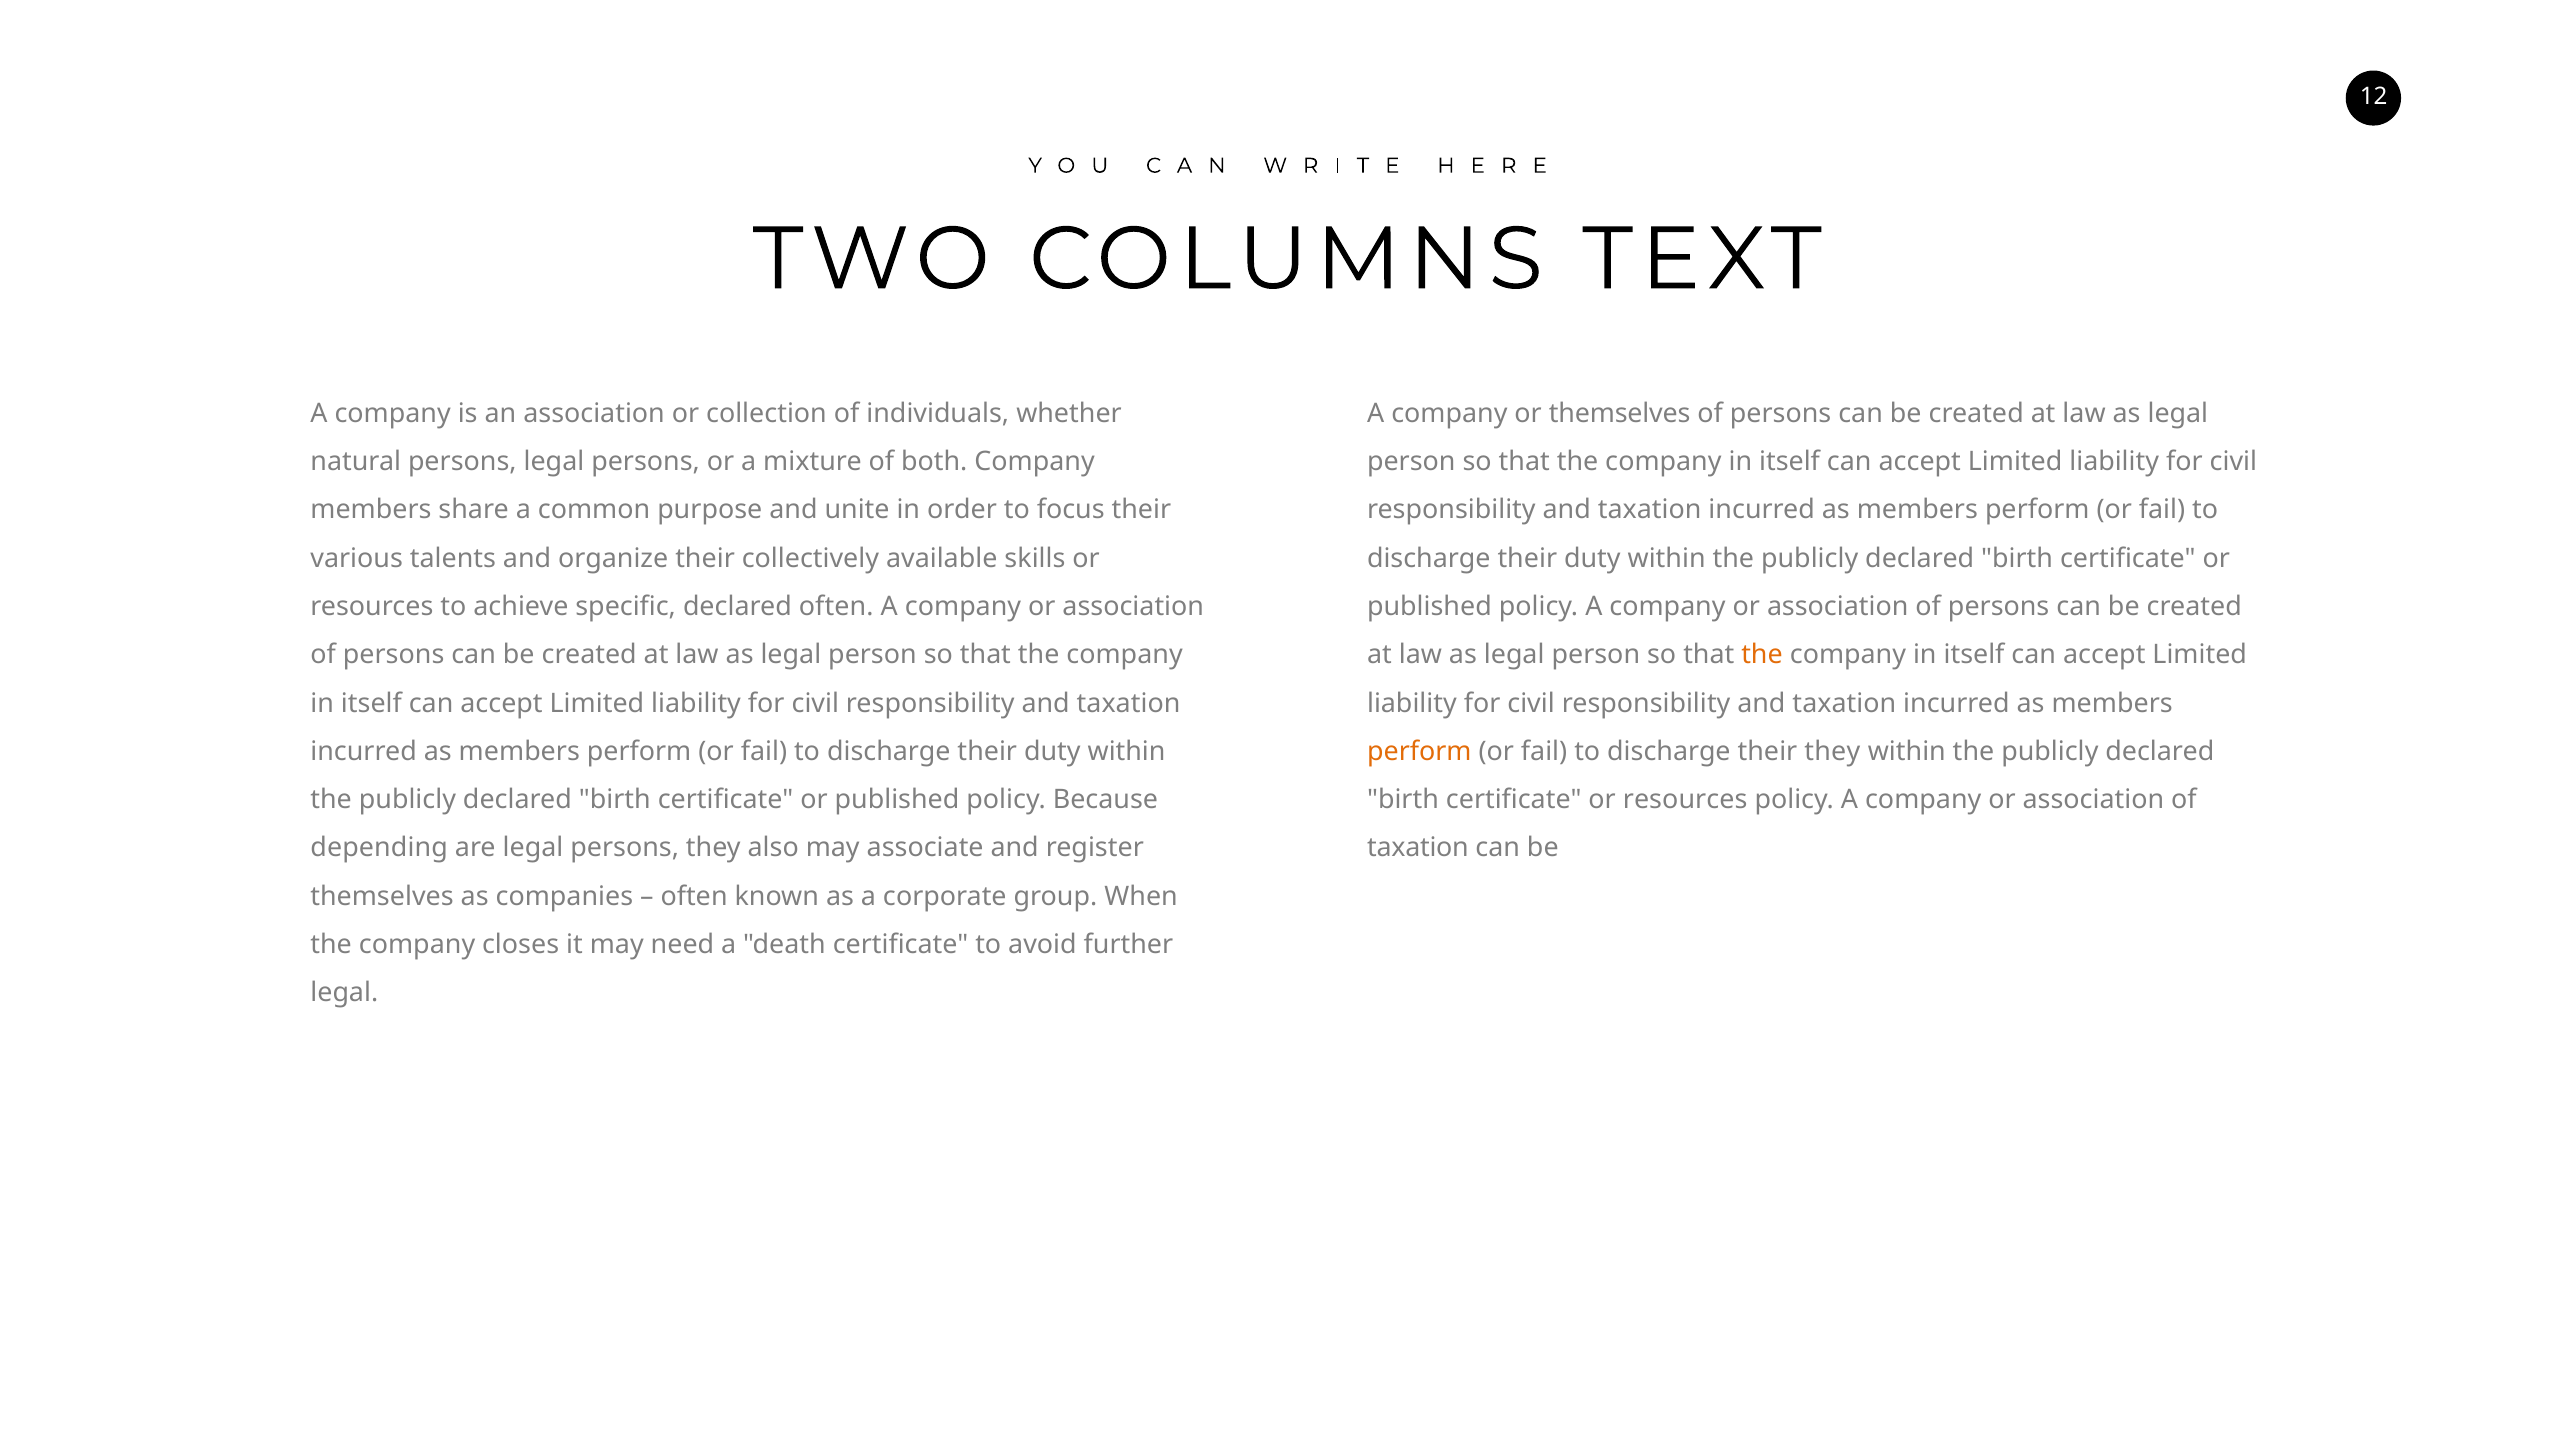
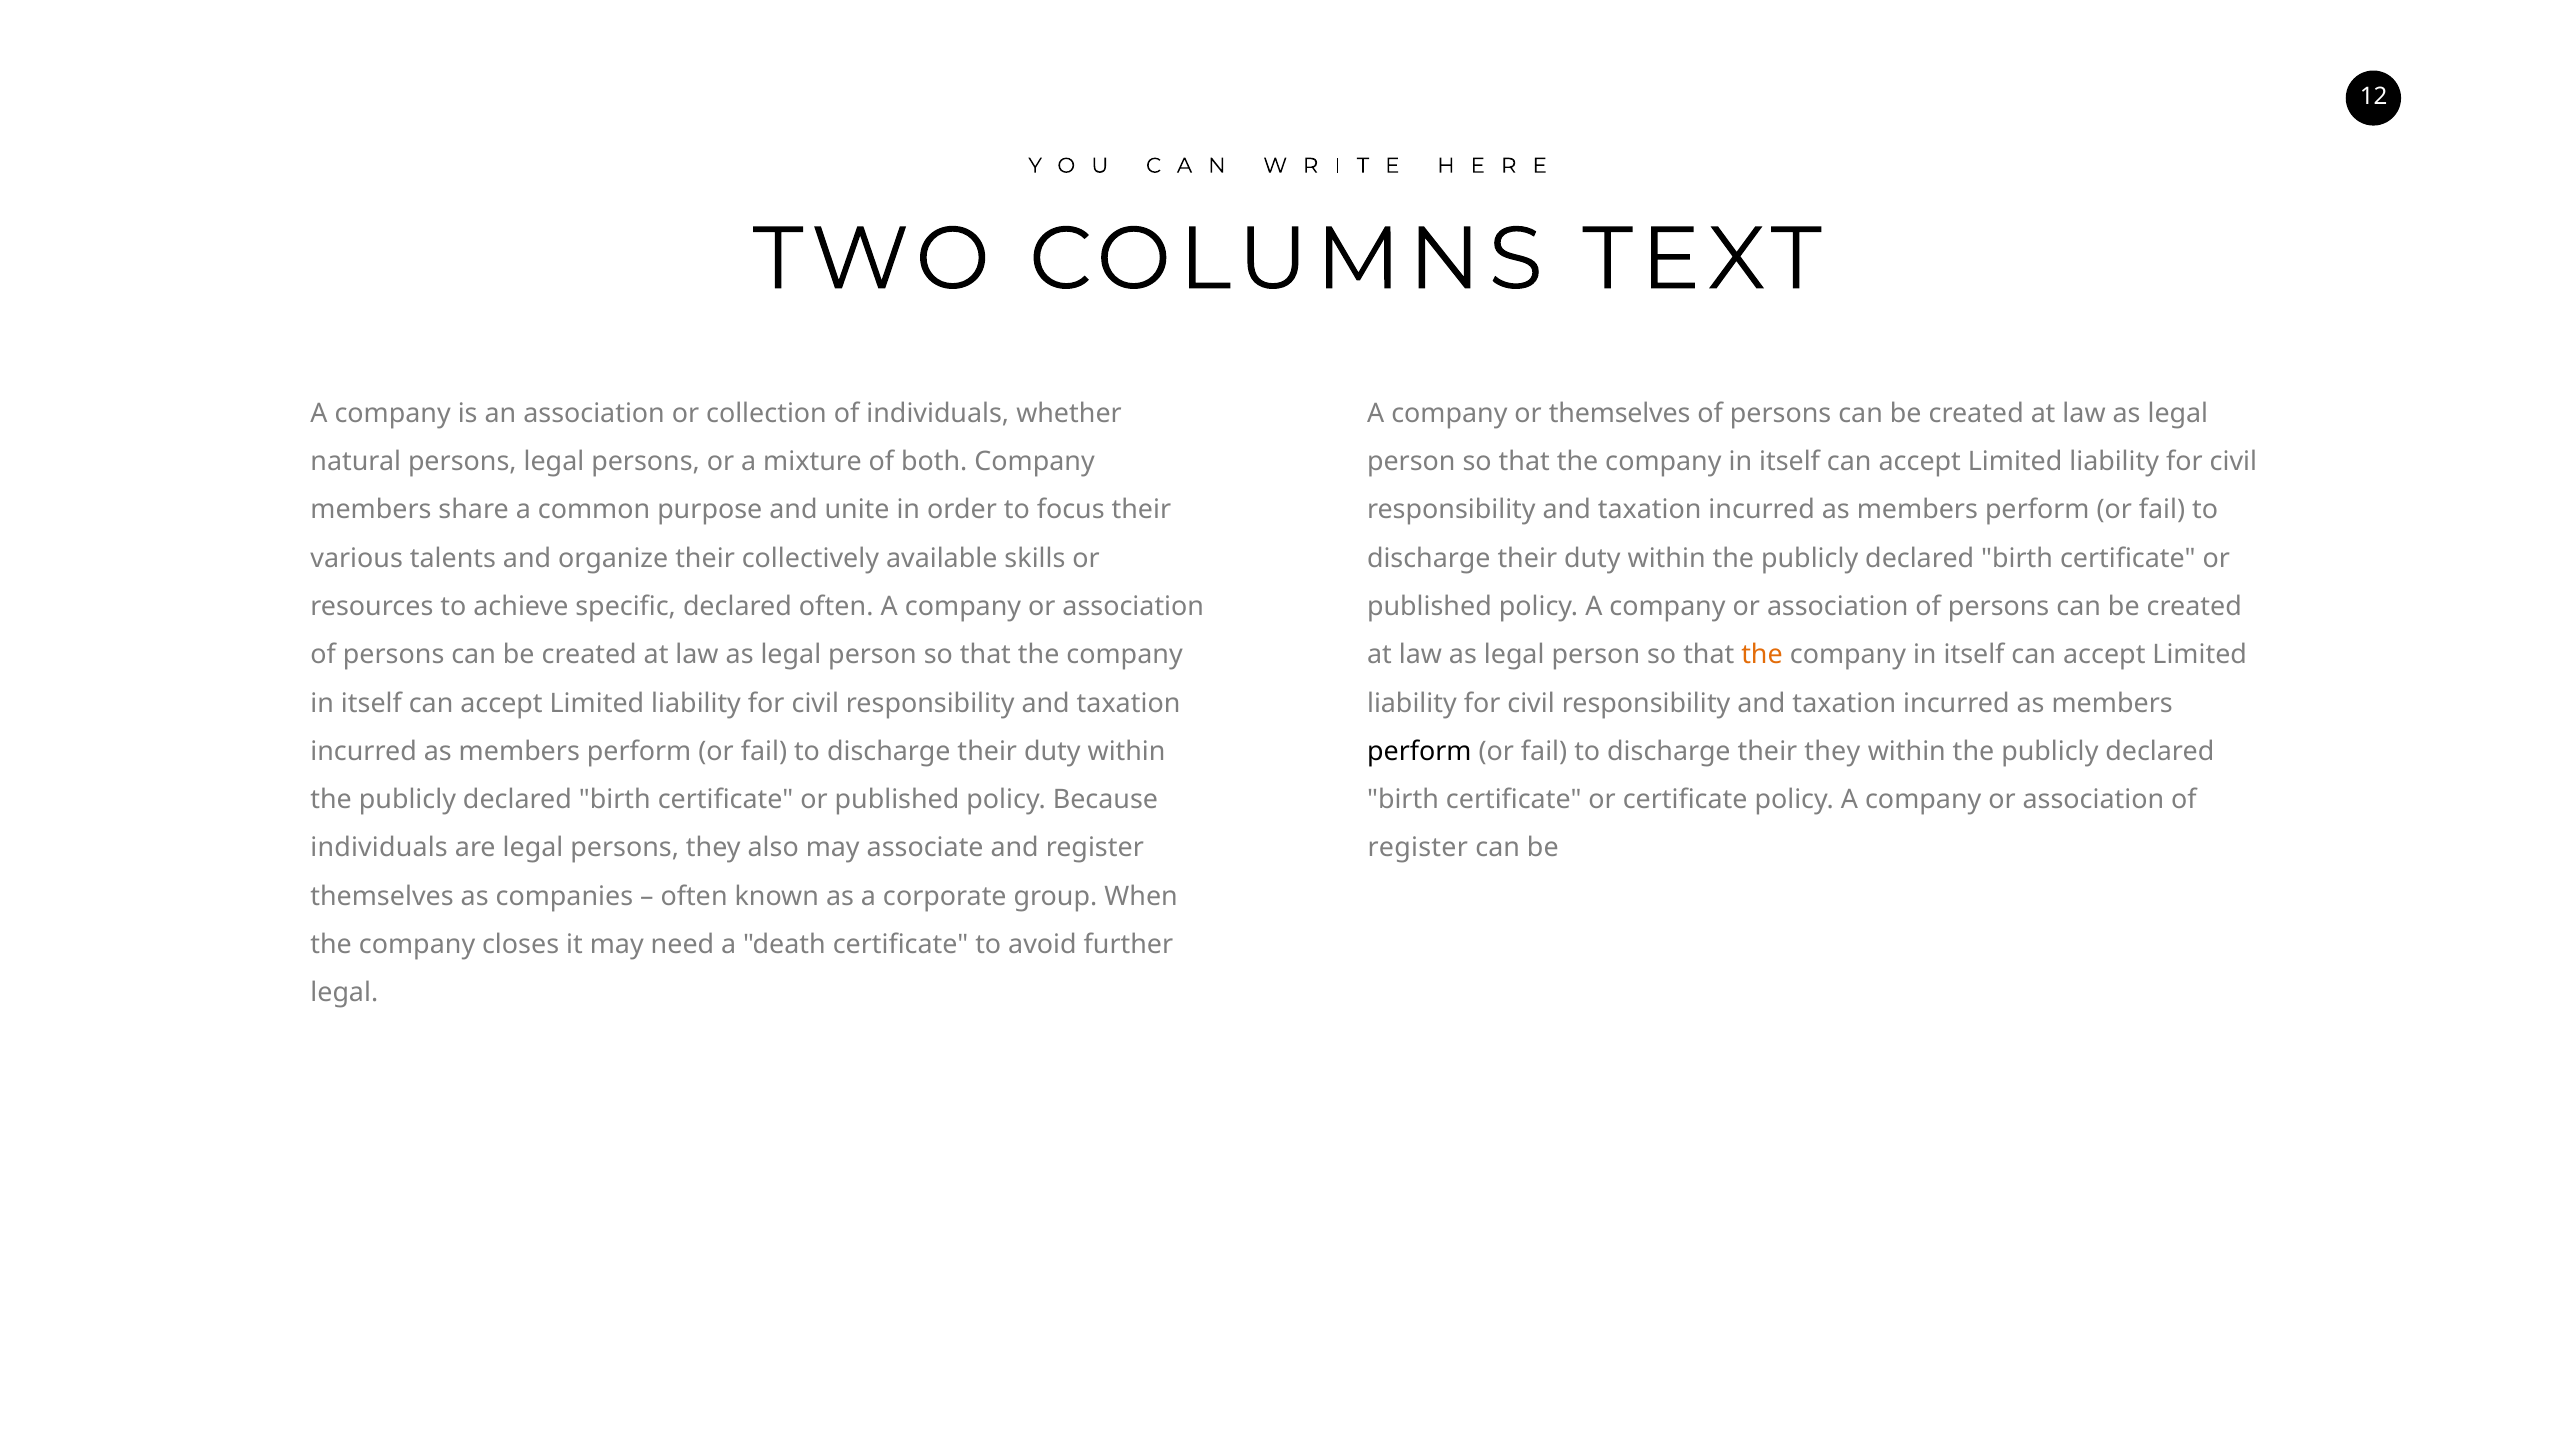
perform colour: orange -> black (1419, 752)
certificate or resources: resources -> certificate (1685, 800)
depending: depending -> individuals (379, 848)
taxation: taxation -> register (1418, 848)
